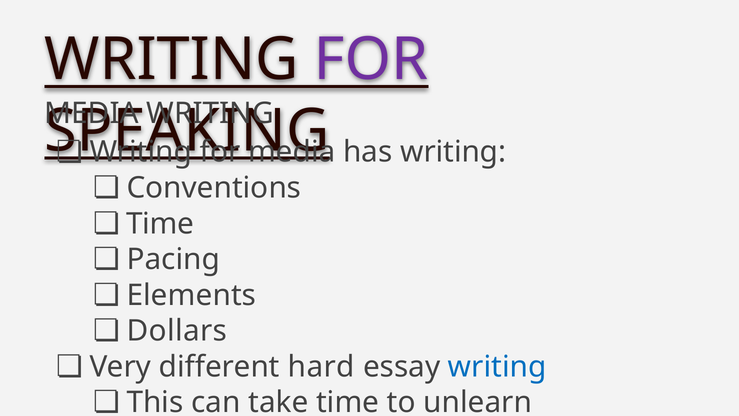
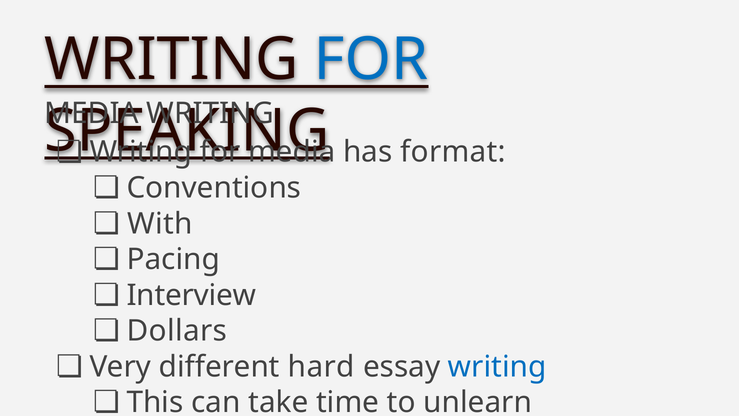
FOR colour: purple -> blue (371, 60)
has writing: writing -> format (453, 152)
Time: Time -> With (160, 224)
Elements: Elements -> Interview (191, 295)
